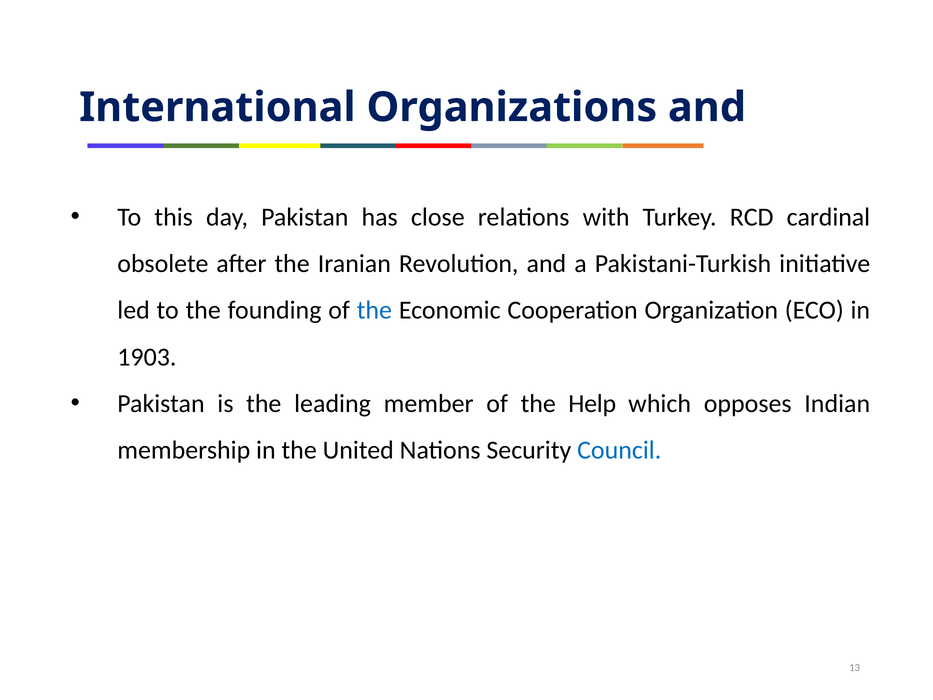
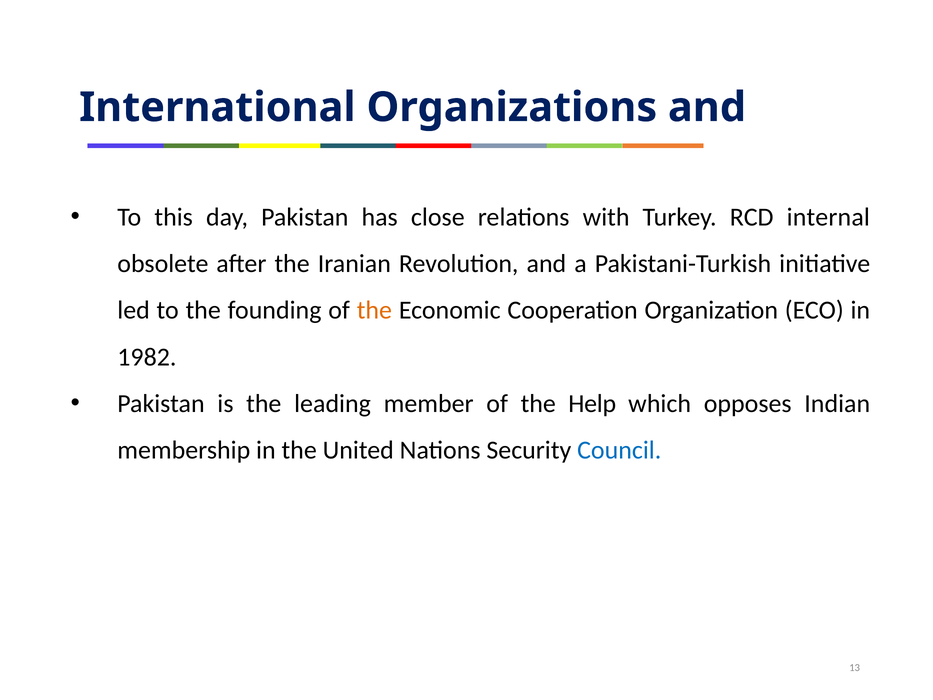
cardinal: cardinal -> internal (828, 217)
the colour: blue -> orange (374, 310)
1903: 1903 -> 1982 (147, 357)
